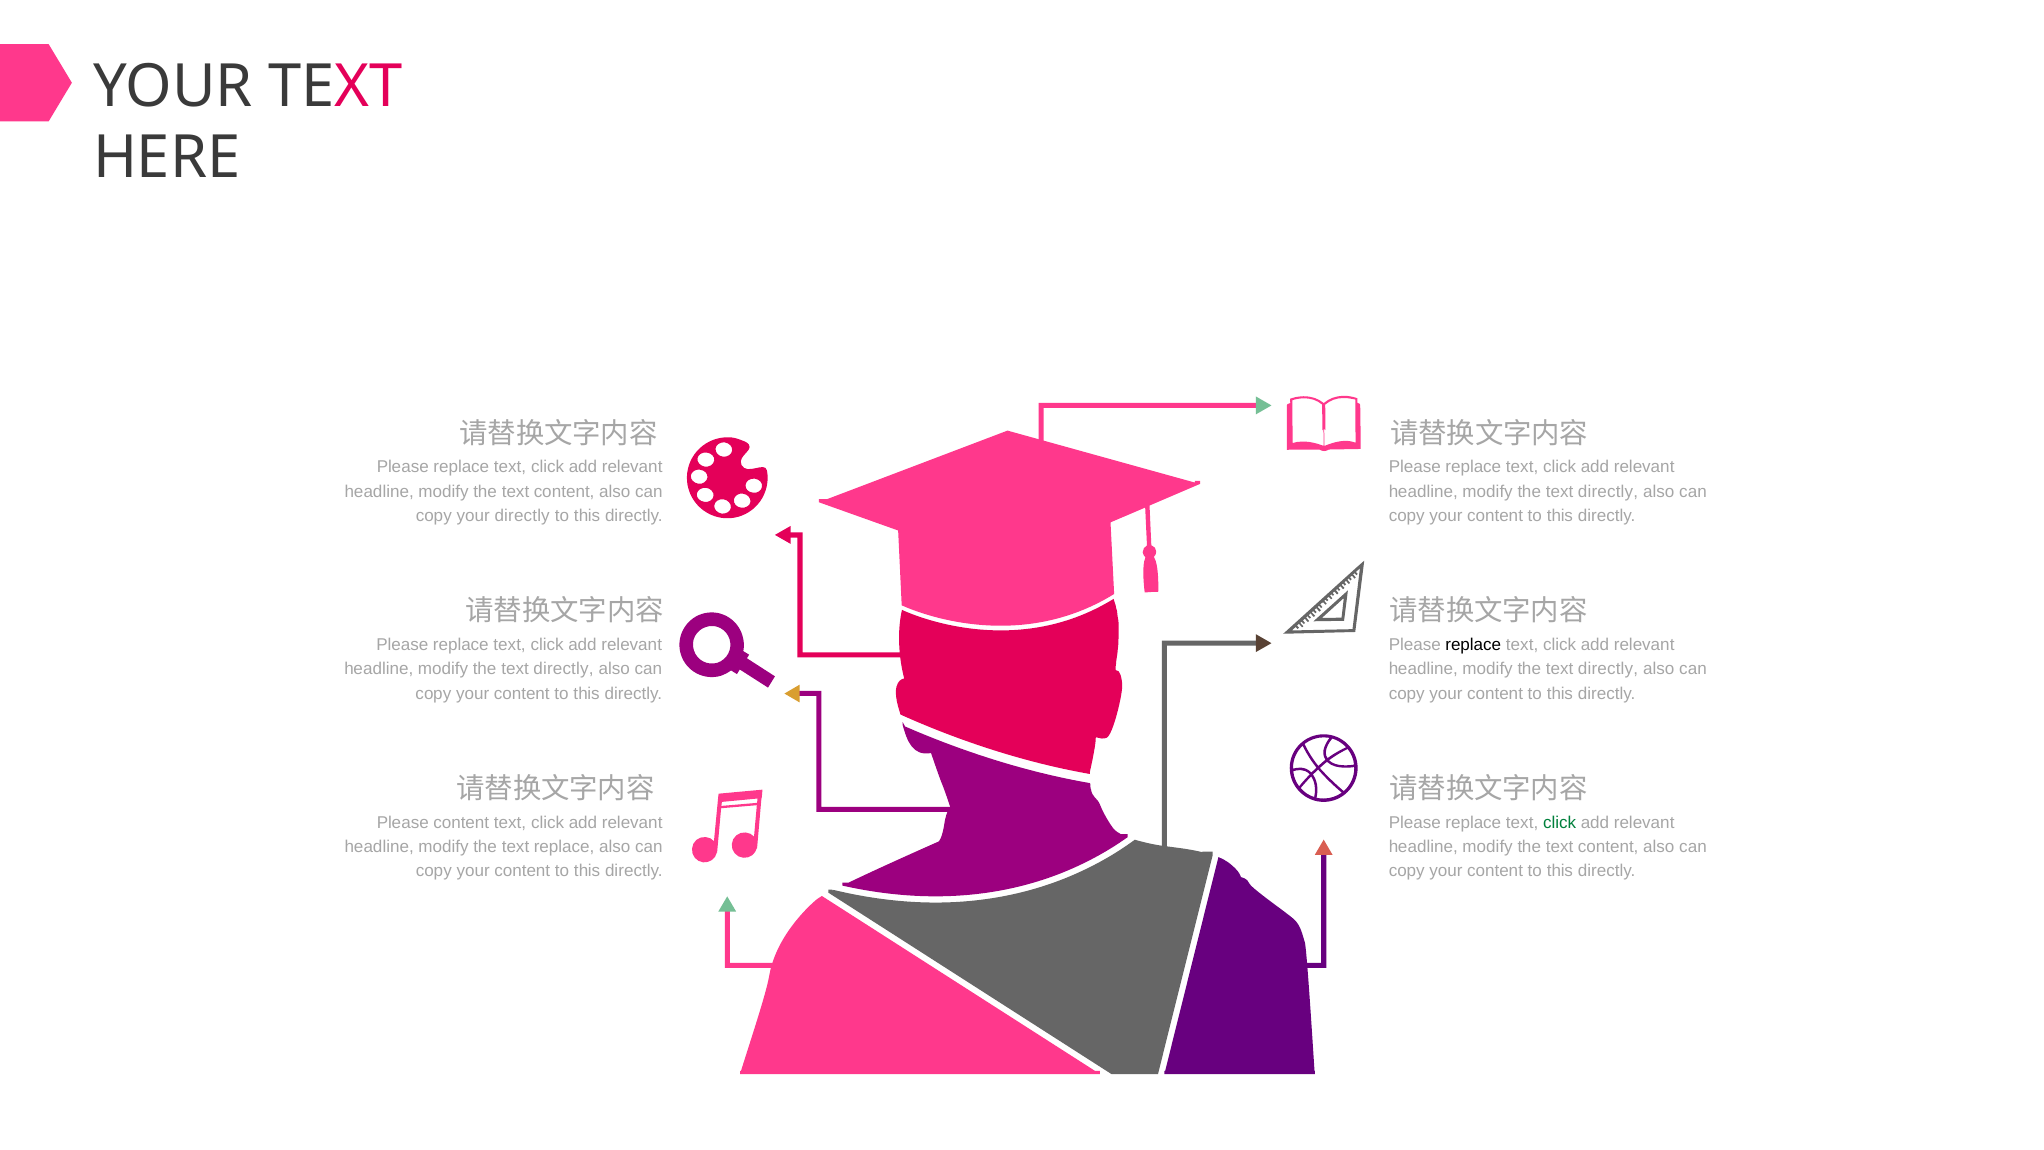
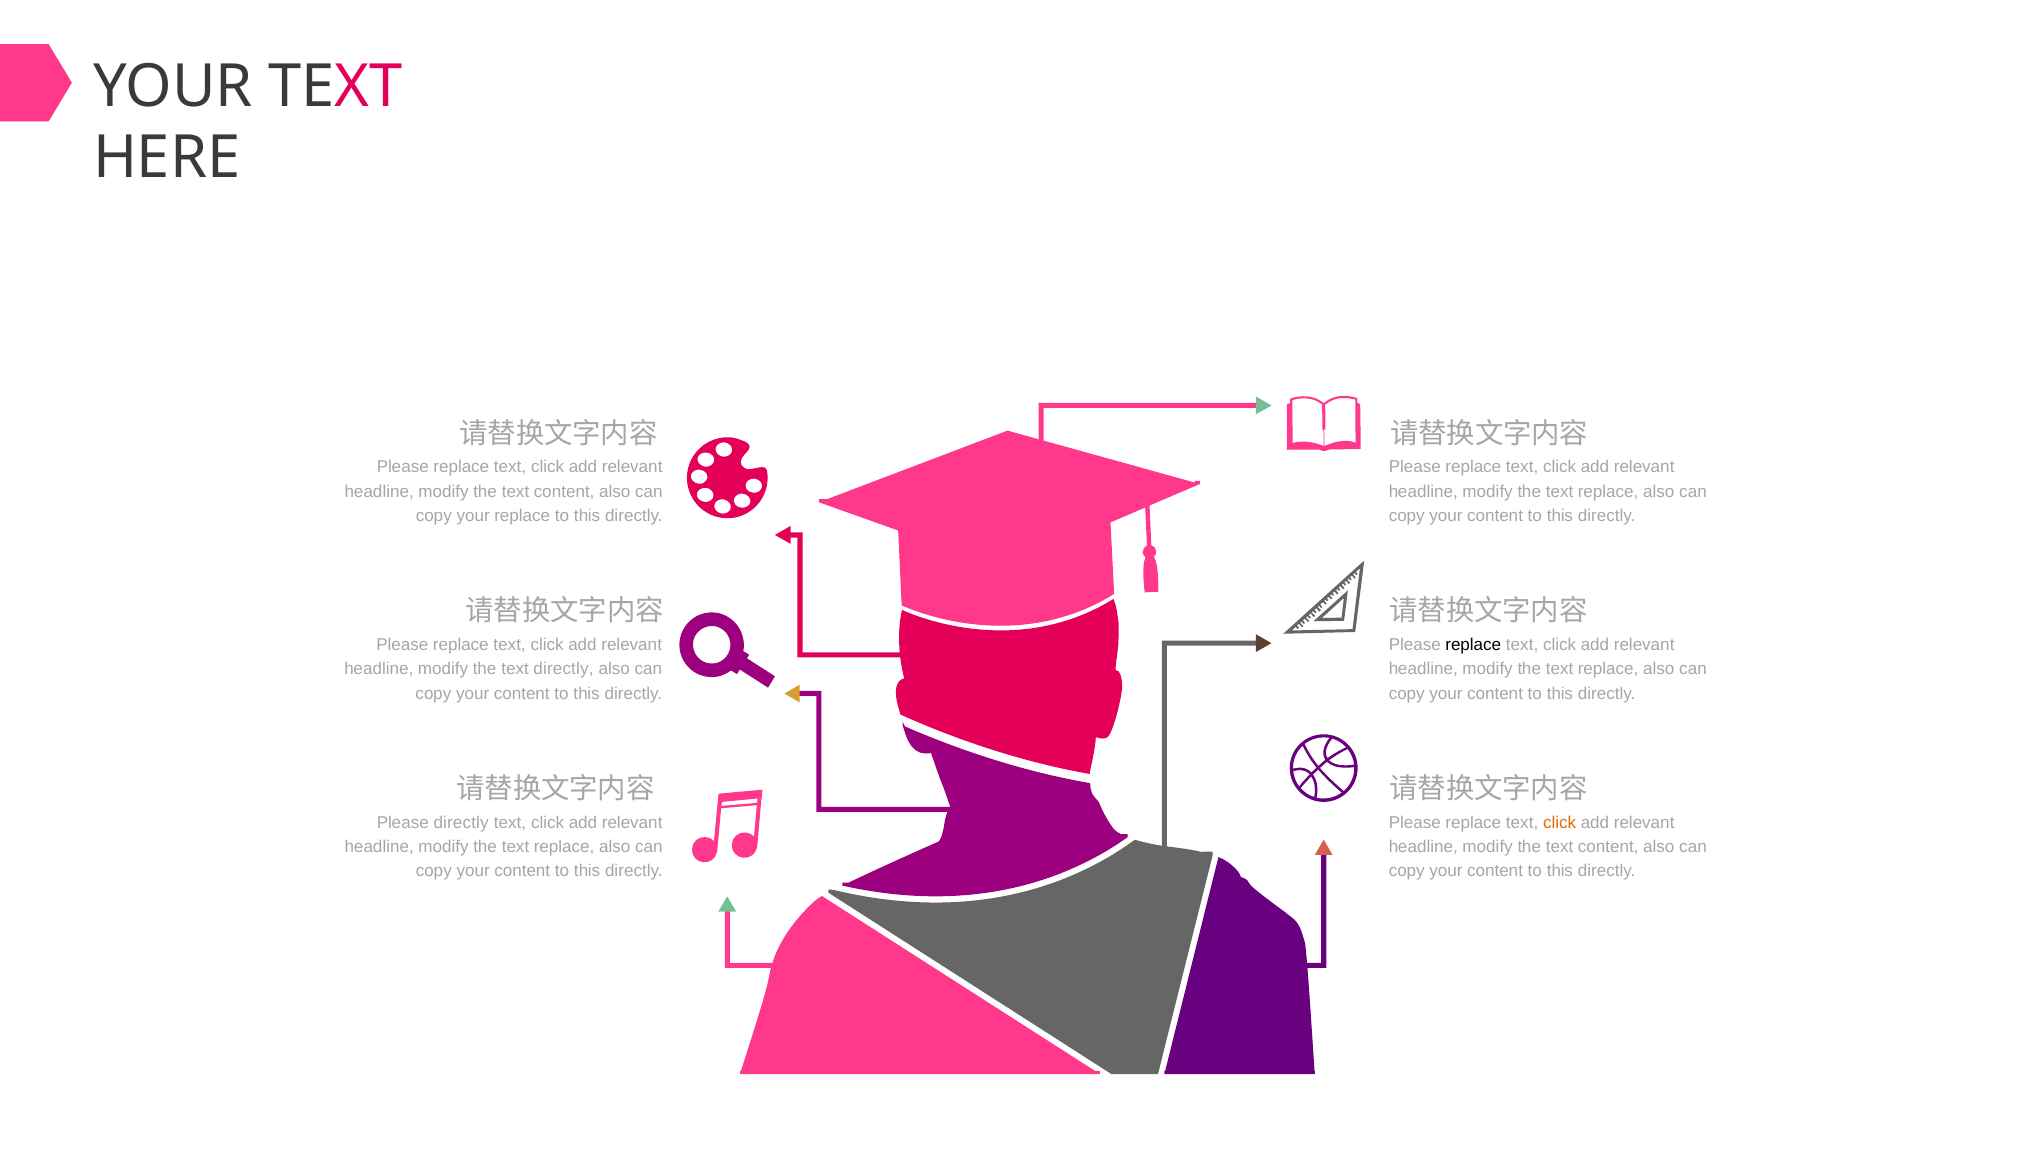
directly: directly -> replace (1608, 491)
your directly: directly -> replace (522, 516)
directly: directly -> replace (1608, 669)
Please content: content -> directly (461, 822)
click colour: green -> orange (1560, 822)
